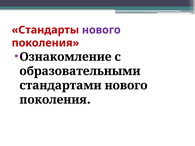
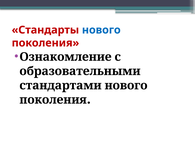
нового colour: purple -> blue (101, 30)
